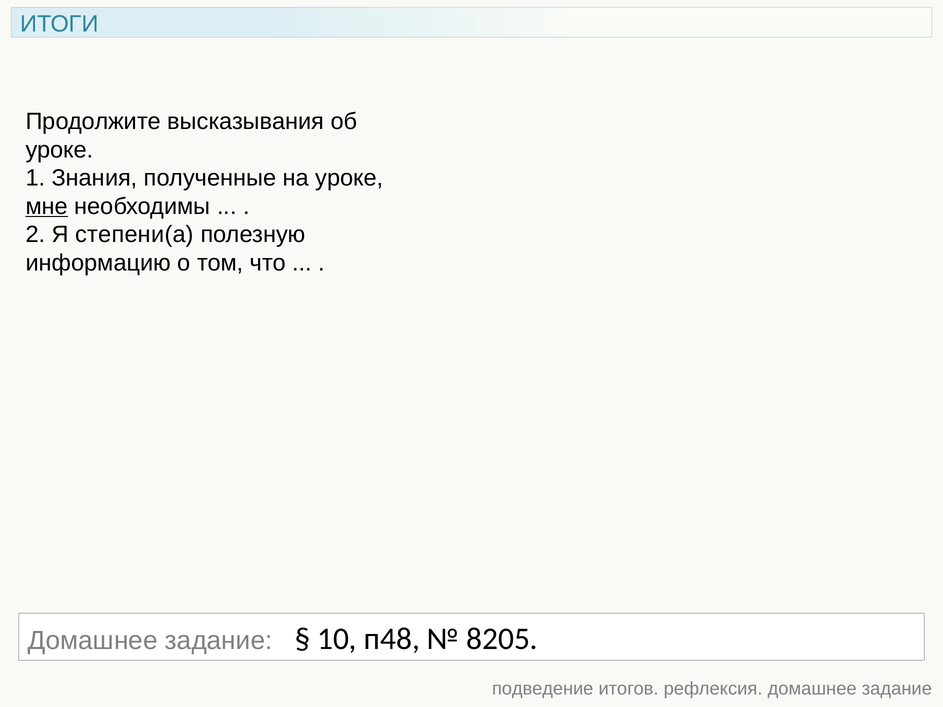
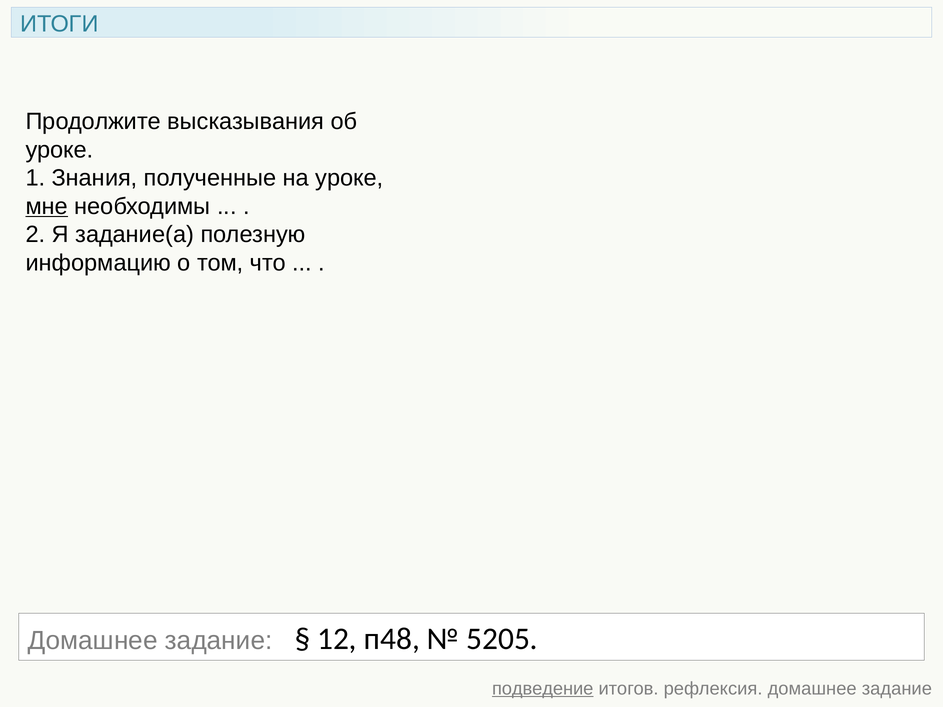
степени(а: степени(а -> задание(а (135, 235)
10: 10 -> 12 (337, 639)
8205: 8205 -> 5205 (502, 639)
подведение underline: none -> present (543, 689)
